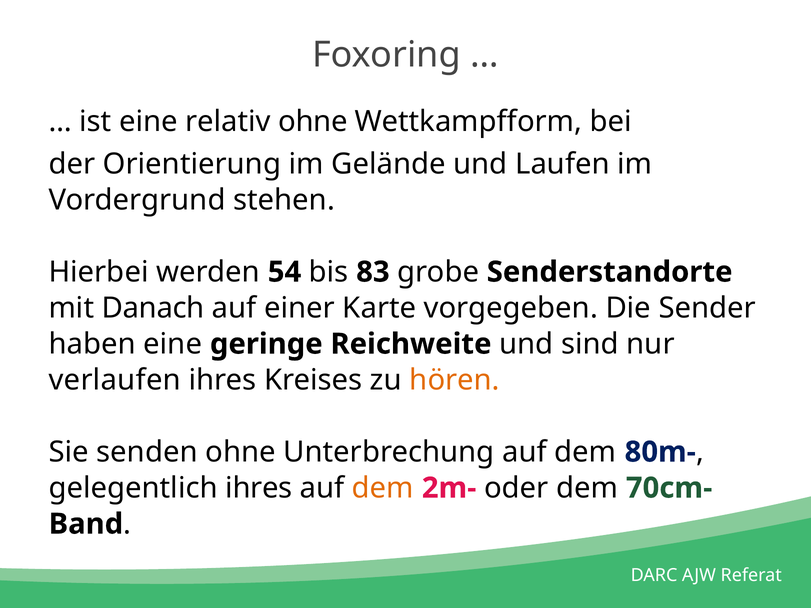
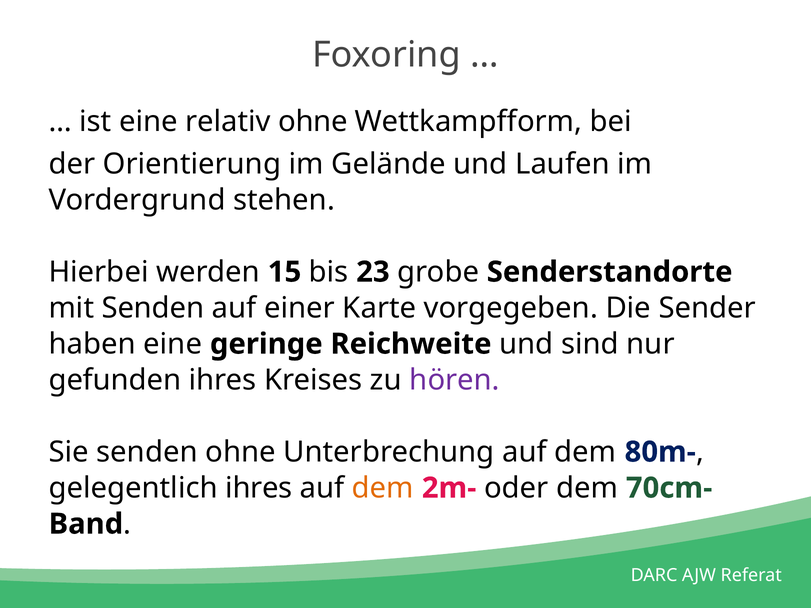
54: 54 -> 15 (285, 272)
83: 83 -> 23 (373, 272)
mit Danach: Danach -> Senden (153, 308)
verlaufen: verlaufen -> gefunden (115, 380)
hören colour: orange -> purple (454, 380)
